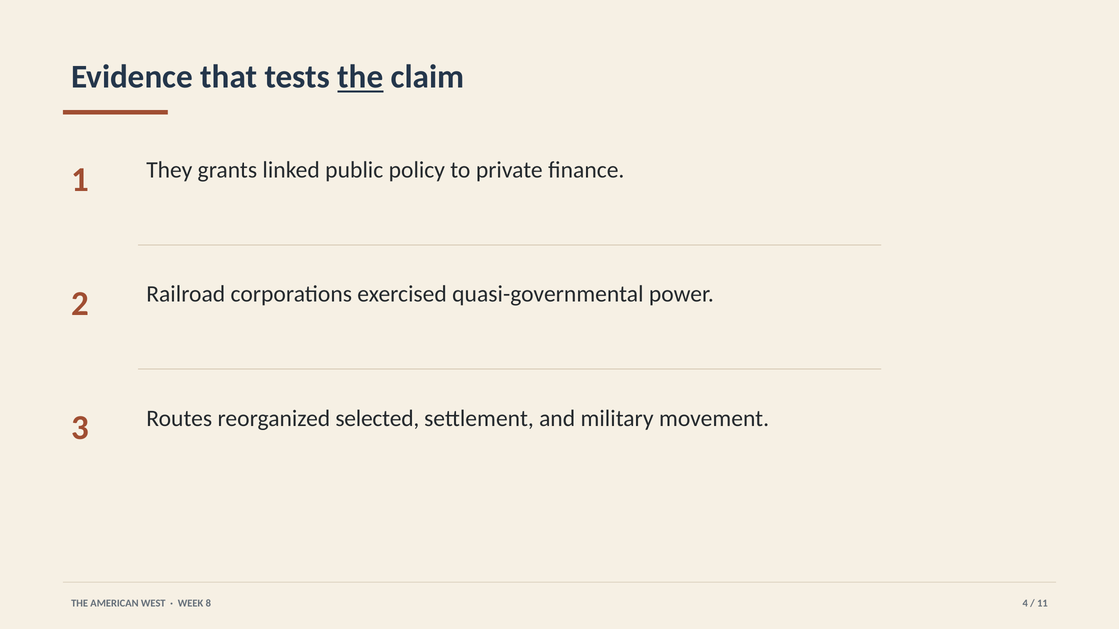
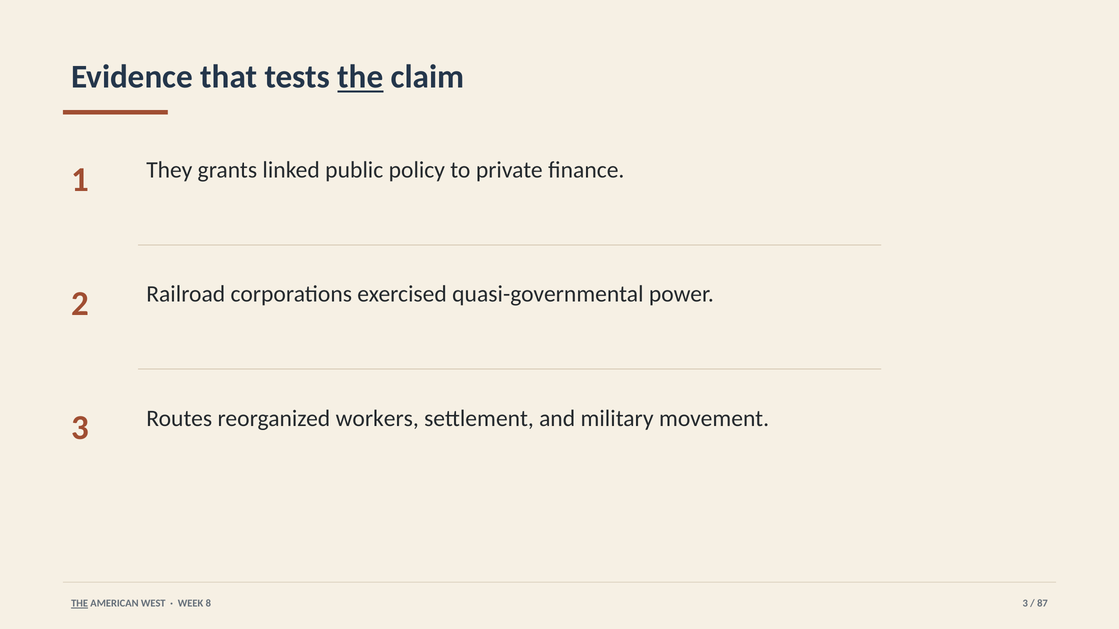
selected: selected -> workers (377, 419)
THE underline: none -> present (80, 604)
8 4: 4 -> 3 (1025, 604)
11: 11 -> 87 (1042, 604)
